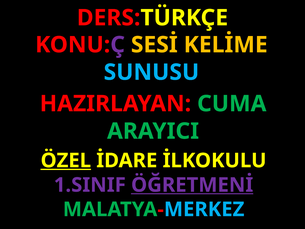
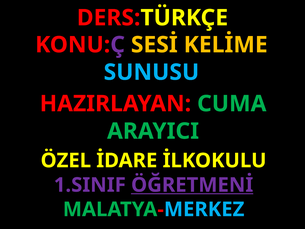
ÖZEL underline: present -> none (66, 160)
